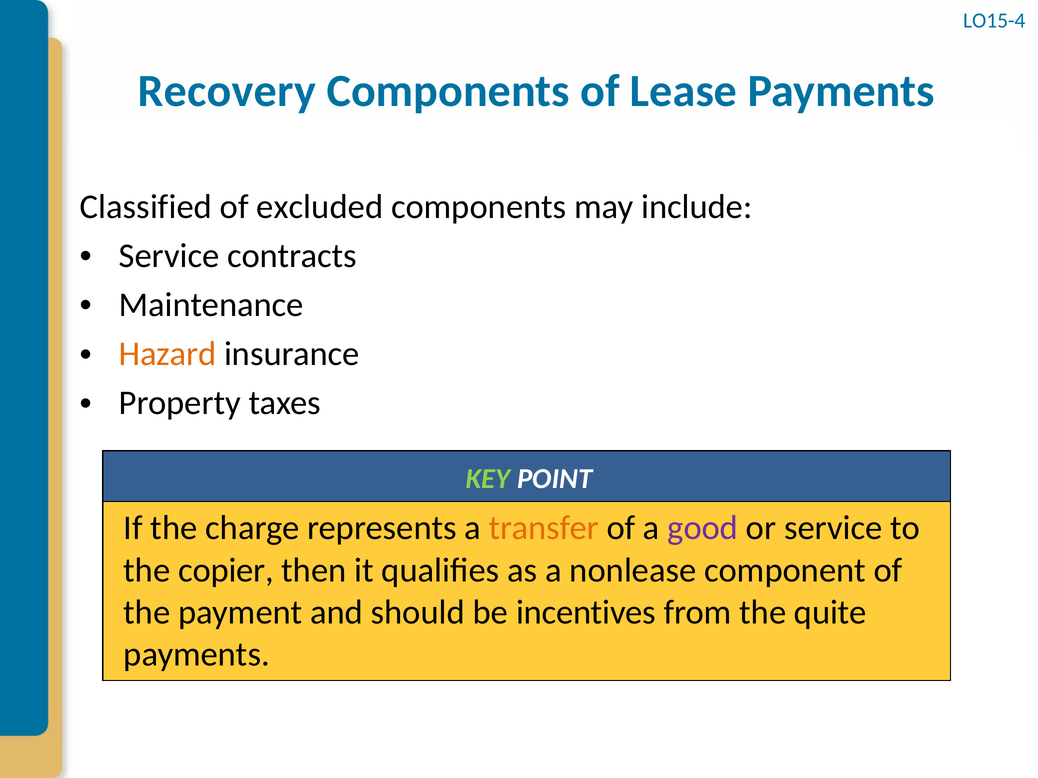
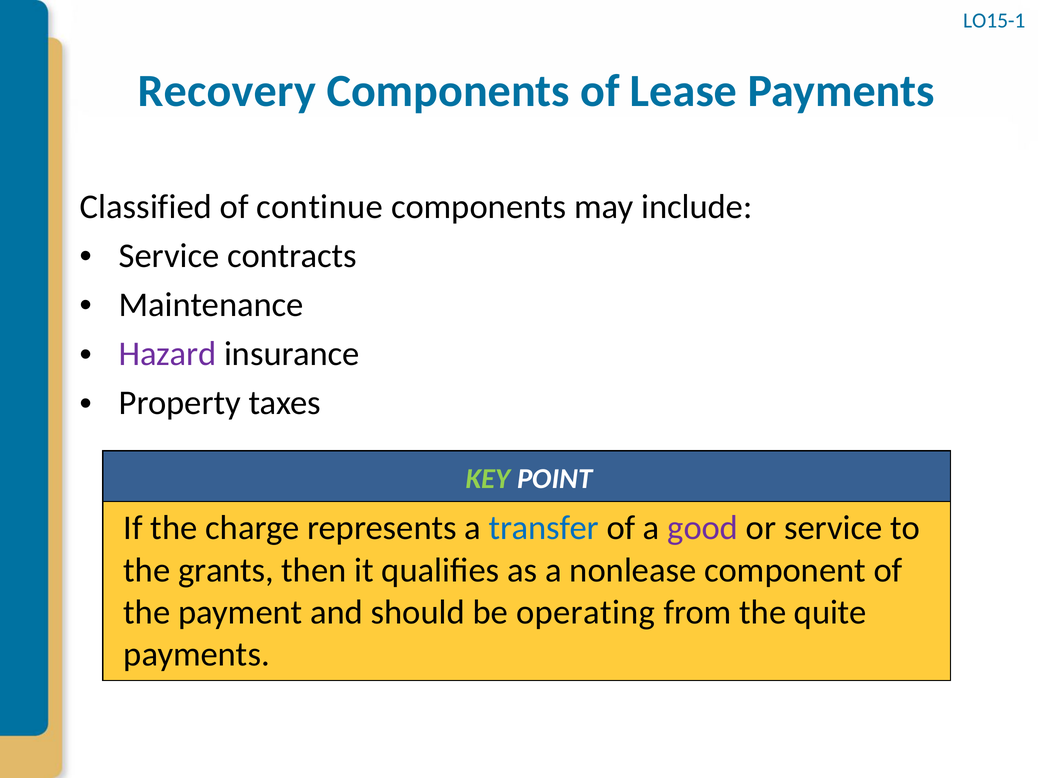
LO15-4: LO15-4 -> LO15-1 (994, 21)
excluded: excluded -> continue (320, 207)
Hazard colour: orange -> purple (168, 354)
transfer colour: orange -> blue (544, 528)
copier: copier -> grants (226, 571)
incentives: incentives -> operating (586, 613)
